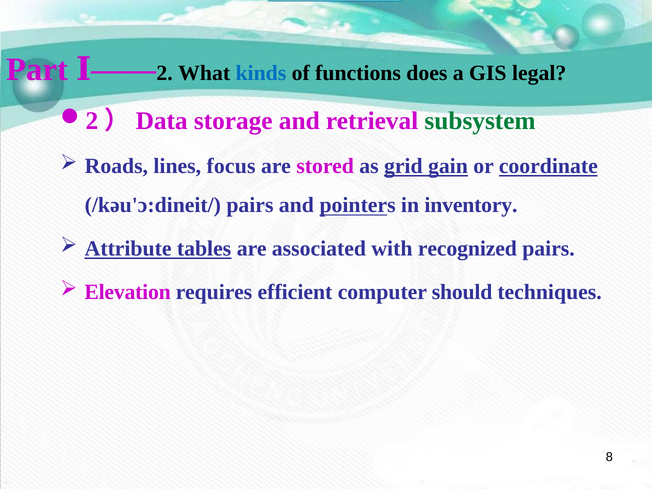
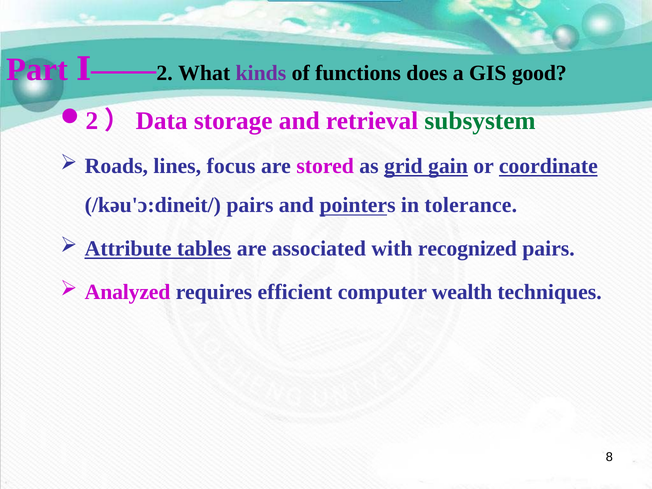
kinds colour: blue -> purple (261, 73)
legal: legal -> good (539, 73)
inventory: inventory -> tolerance (471, 205)
Elevation: Elevation -> Analyzed (128, 292)
should: should -> wealth (462, 292)
